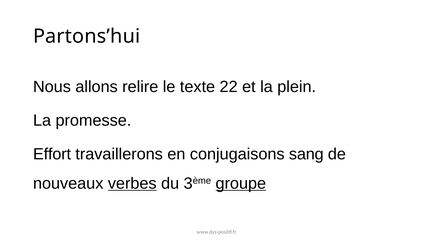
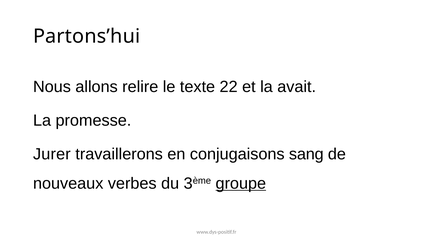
plein: plein -> avait (297, 87)
Effort: Effort -> Jurer (52, 155)
verbes underline: present -> none (132, 184)
